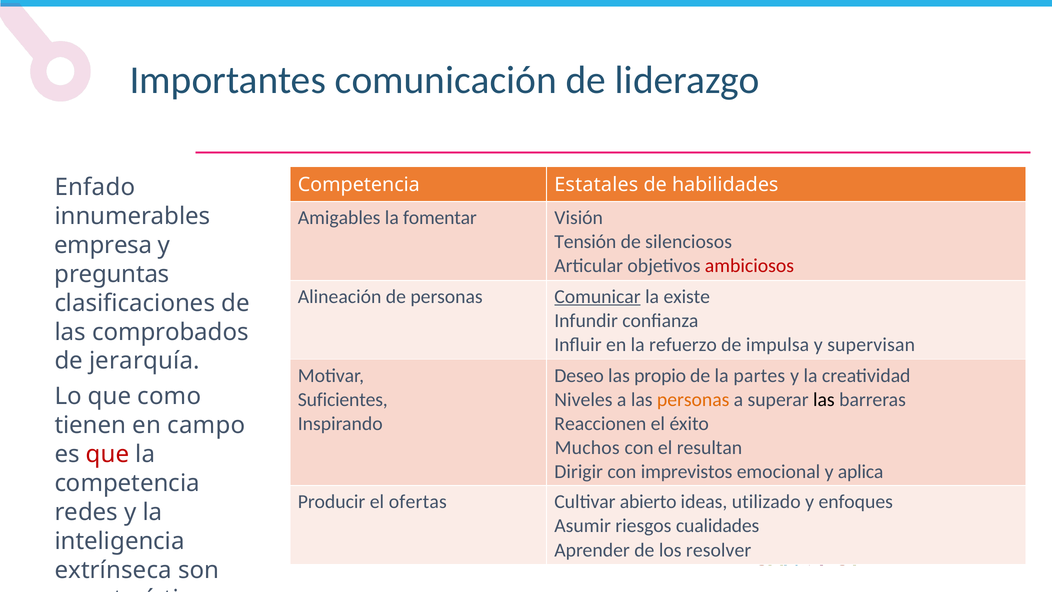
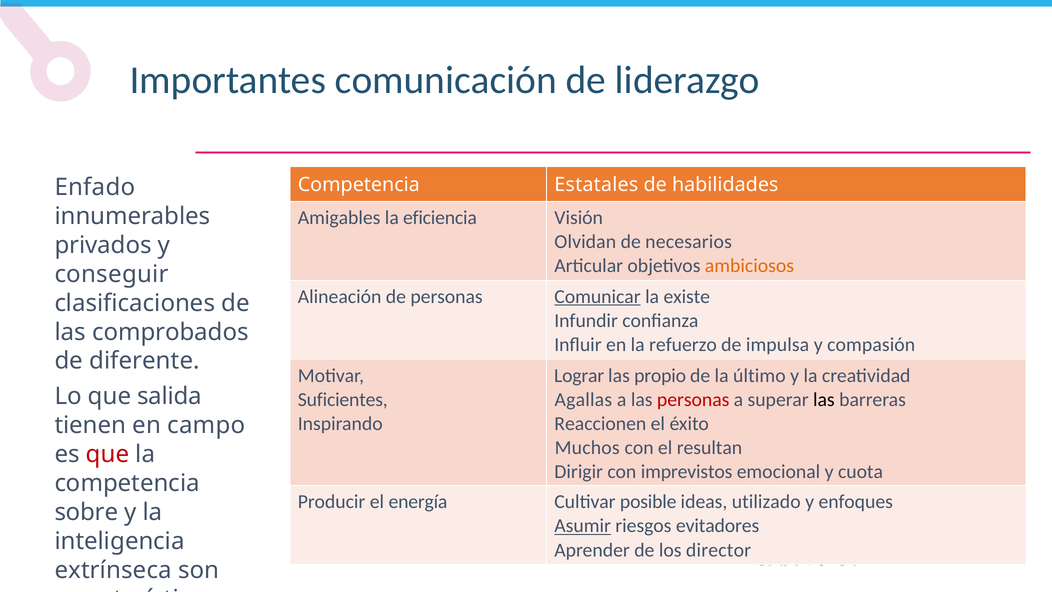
fomentar: fomentar -> eficiencia (440, 217)
Tensión: Tensión -> Olvidan (585, 242)
silenciosos: silenciosos -> necesarios (689, 242)
empresa: empresa -> privados (103, 245)
ambiciosos colour: red -> orange (749, 266)
preguntas: preguntas -> conseguir (112, 274)
supervisan: supervisan -> compasión (871, 345)
jerarquía: jerarquía -> diferente (144, 361)
Deseo: Deseo -> Lograr (579, 375)
partes: partes -> último (759, 375)
como: como -> salida (169, 396)
Niveles: Niveles -> Agallas (583, 399)
personas colour: orange -> red (693, 399)
aplica: aplica -> cuota (861, 472)
ofertas: ofertas -> energía (418, 502)
abierto: abierto -> posible (648, 502)
redes: redes -> sobre (86, 512)
Asumir underline: none -> present (583, 526)
cualidades: cualidades -> evitadores (718, 526)
resolver: resolver -> director (719, 550)
